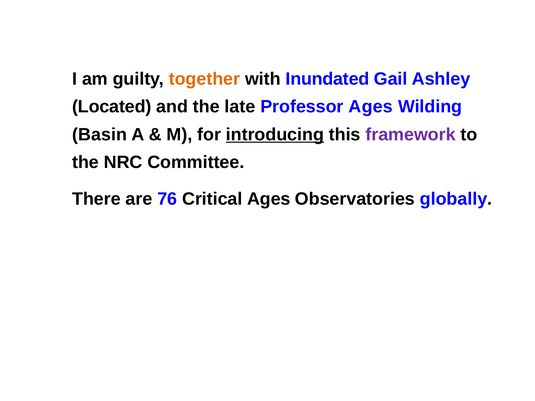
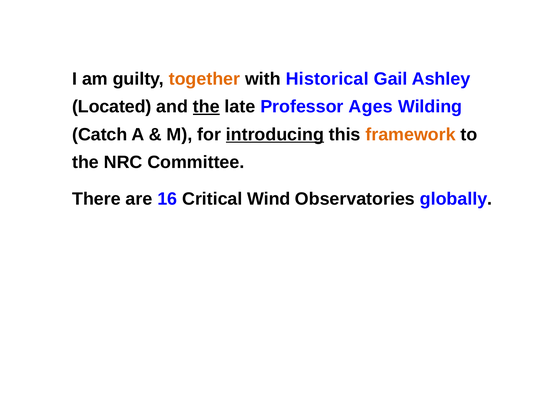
Inundated: Inundated -> Historical (327, 79)
the underline: none -> present (206, 107)
Basin: Basin -> Catch (100, 135)
framework colour: purple -> orange (411, 135)
76: 76 -> 16 (167, 199)
Critical Ages: Ages -> Wind (269, 199)
